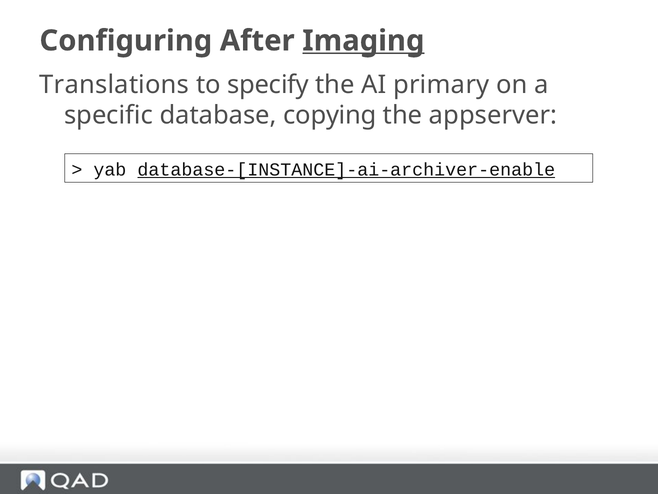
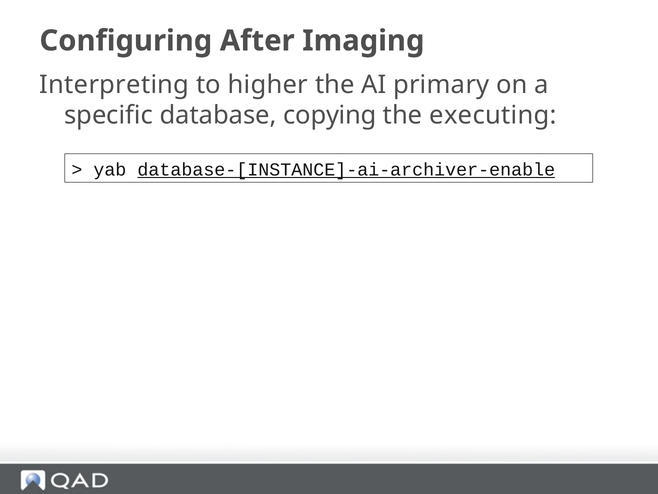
Imaging underline: present -> none (363, 41)
Translations: Translations -> Interpreting (114, 85)
specify: specify -> higher (268, 85)
appserver: appserver -> executing (493, 115)
